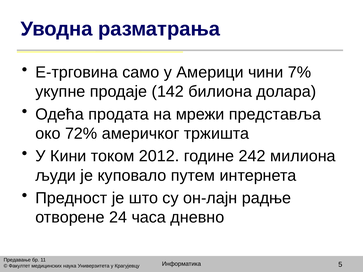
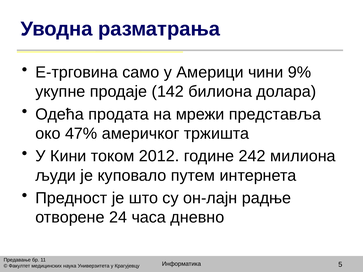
7%: 7% -> 9% (300, 72)
72%: 72% -> 47% (81, 134)
